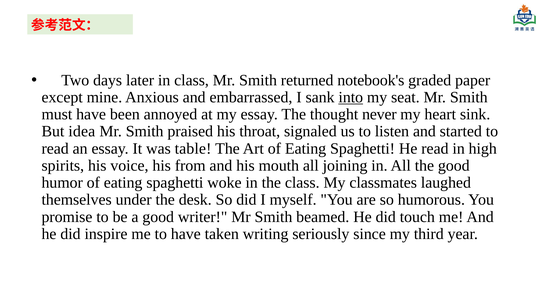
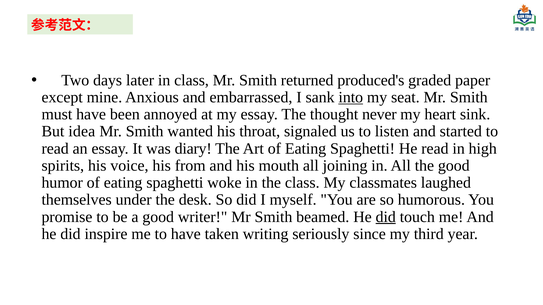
notebook's: notebook's -> produced's (371, 80)
praised: praised -> wanted (190, 132)
table: table -> diary (193, 149)
did underline: none -> present (386, 217)
